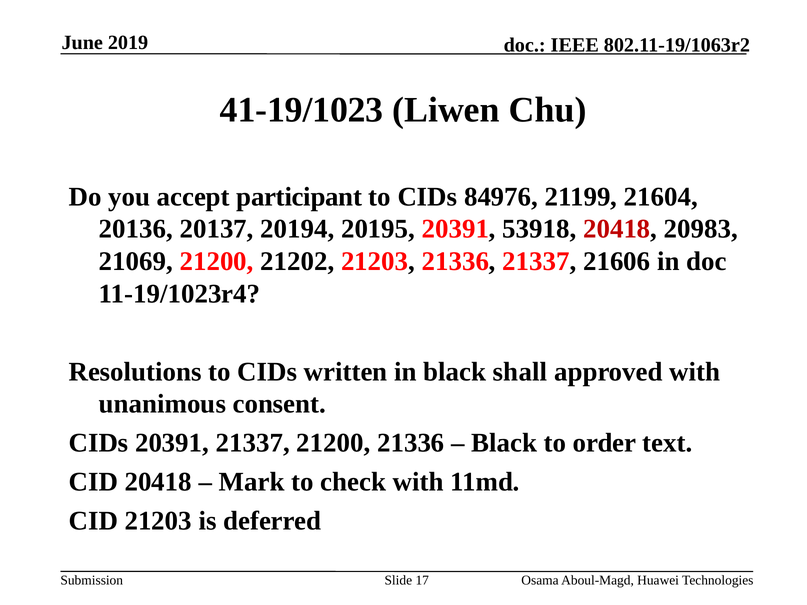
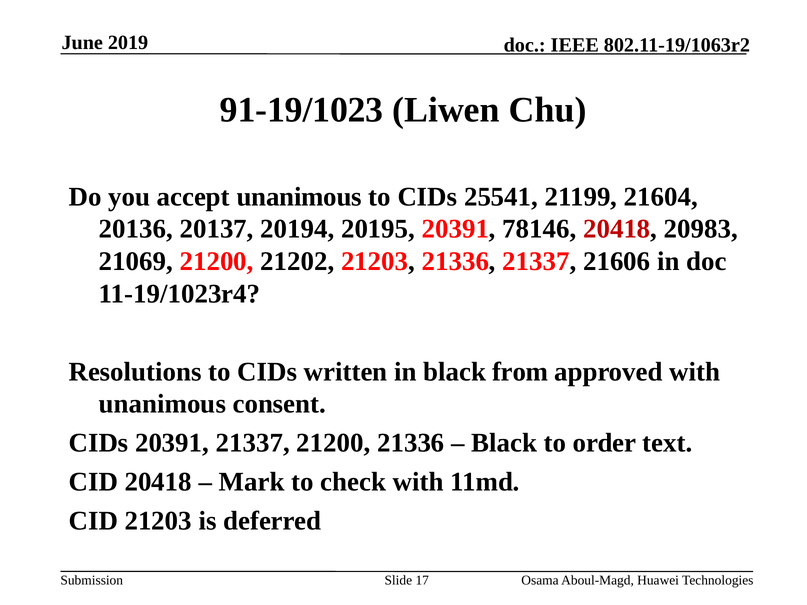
41-19/1023: 41-19/1023 -> 91-19/1023 (302, 110)
accept participant: participant -> unanimous (299, 197)
84976: 84976 -> 25541 (501, 197)
53918: 53918 -> 78146 (539, 229)
shall: shall -> from (520, 372)
